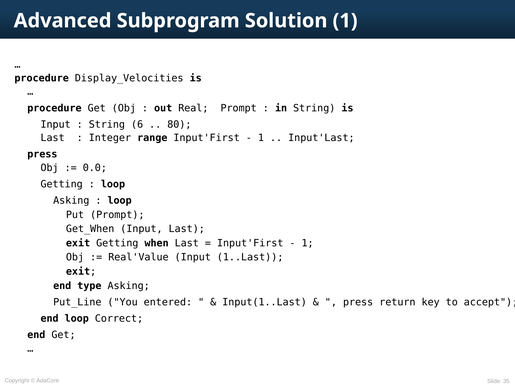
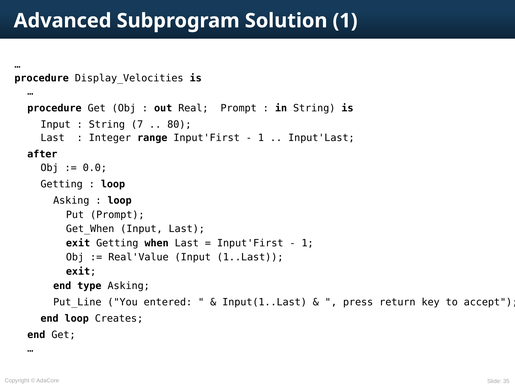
6: 6 -> 7 (137, 124)
press: press -> after (42, 154)
Correct: Correct -> Creates (119, 318)
